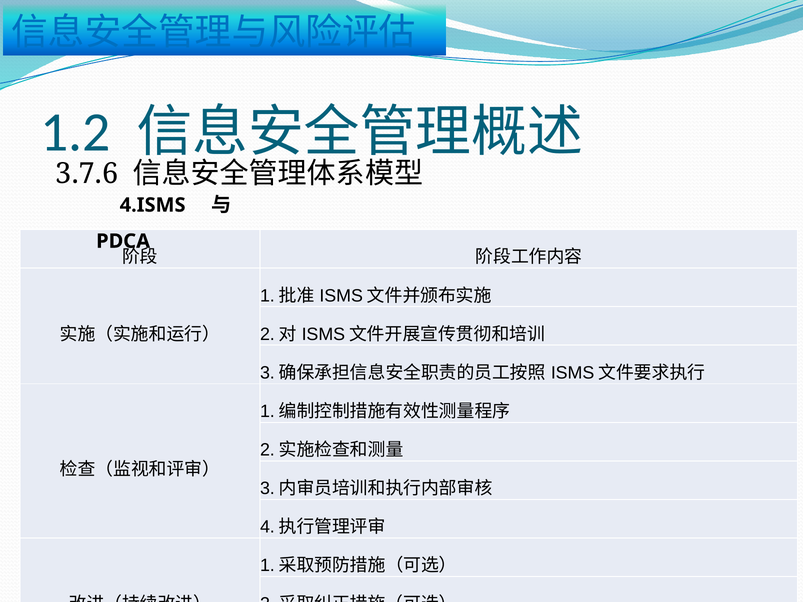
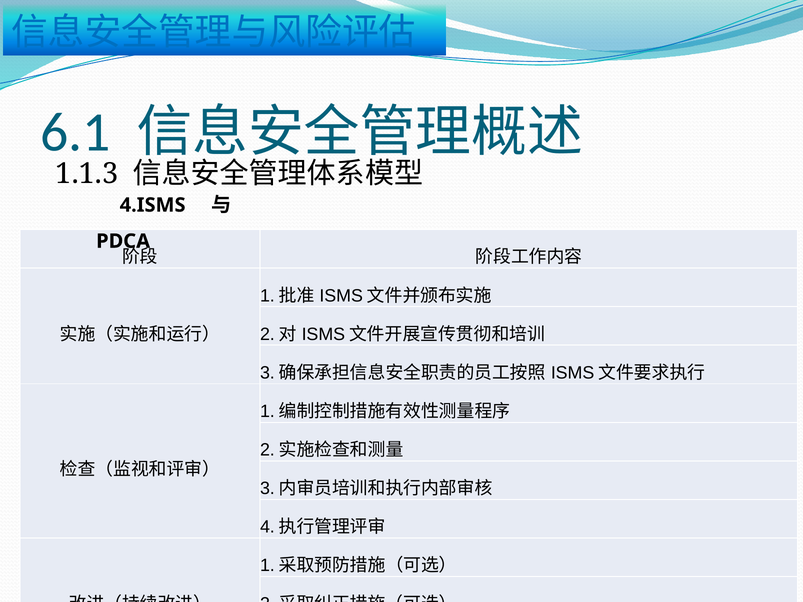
1.2: 1.2 -> 6.1 (75, 133)
3.7.6: 3.7.6 -> 1.1.3 (87, 174)
